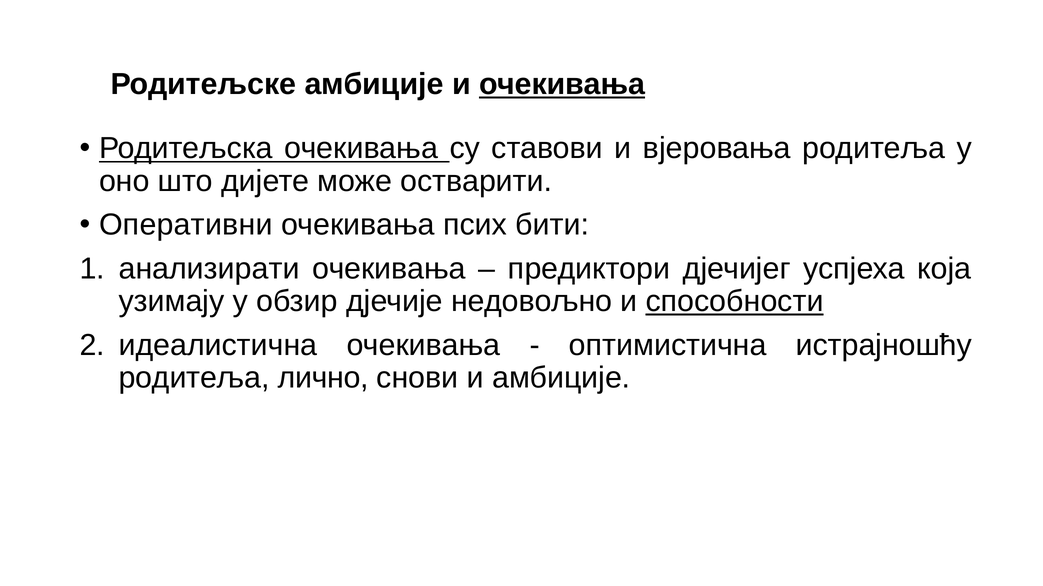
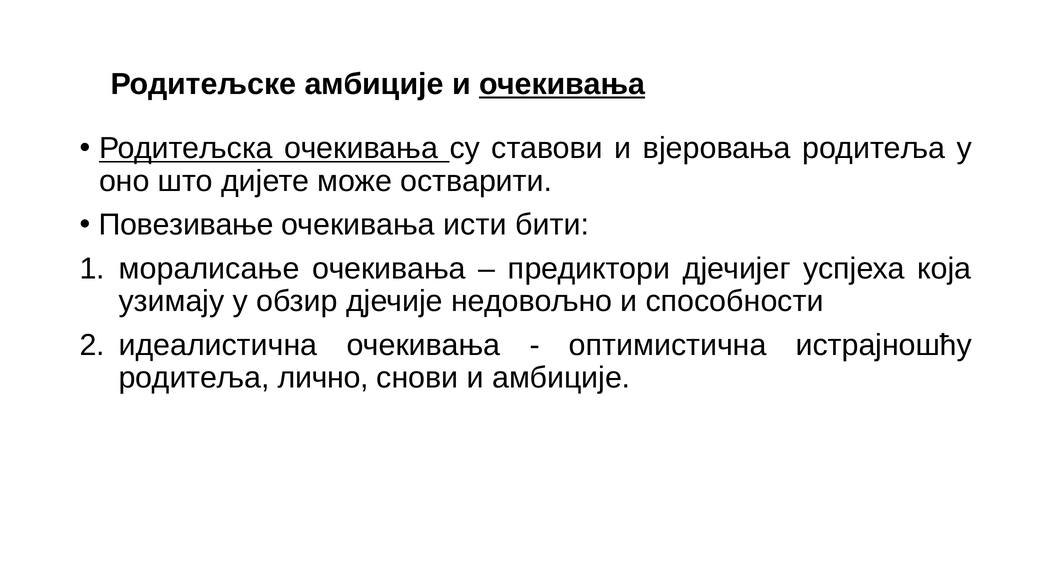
Оперативни: Оперативни -> Повезивање (186, 225)
псих: псих -> исти (475, 225)
анализирати: анализирати -> моралисање (209, 269)
способности underline: present -> none (735, 302)
